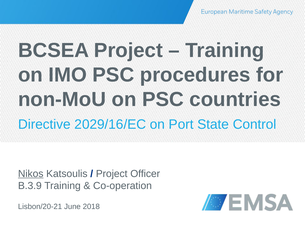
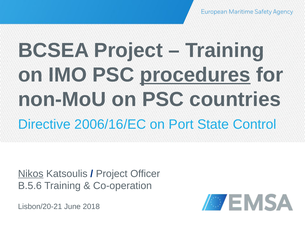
procedures underline: none -> present (195, 75)
2029/16/EC: 2029/16/EC -> 2006/16/EC (110, 124)
B.3.9: B.3.9 -> B.5.6 (30, 186)
